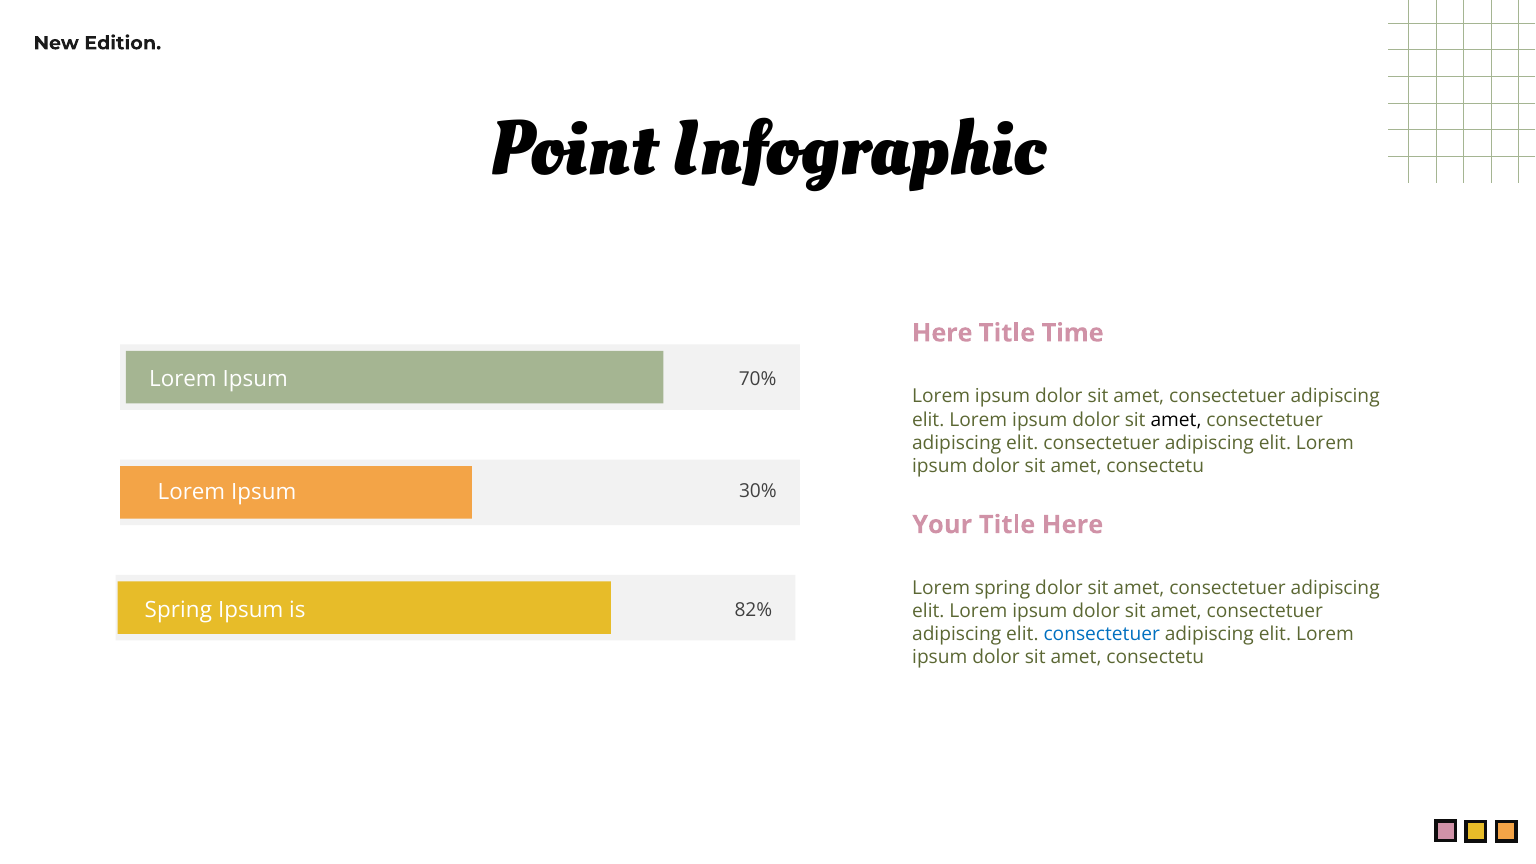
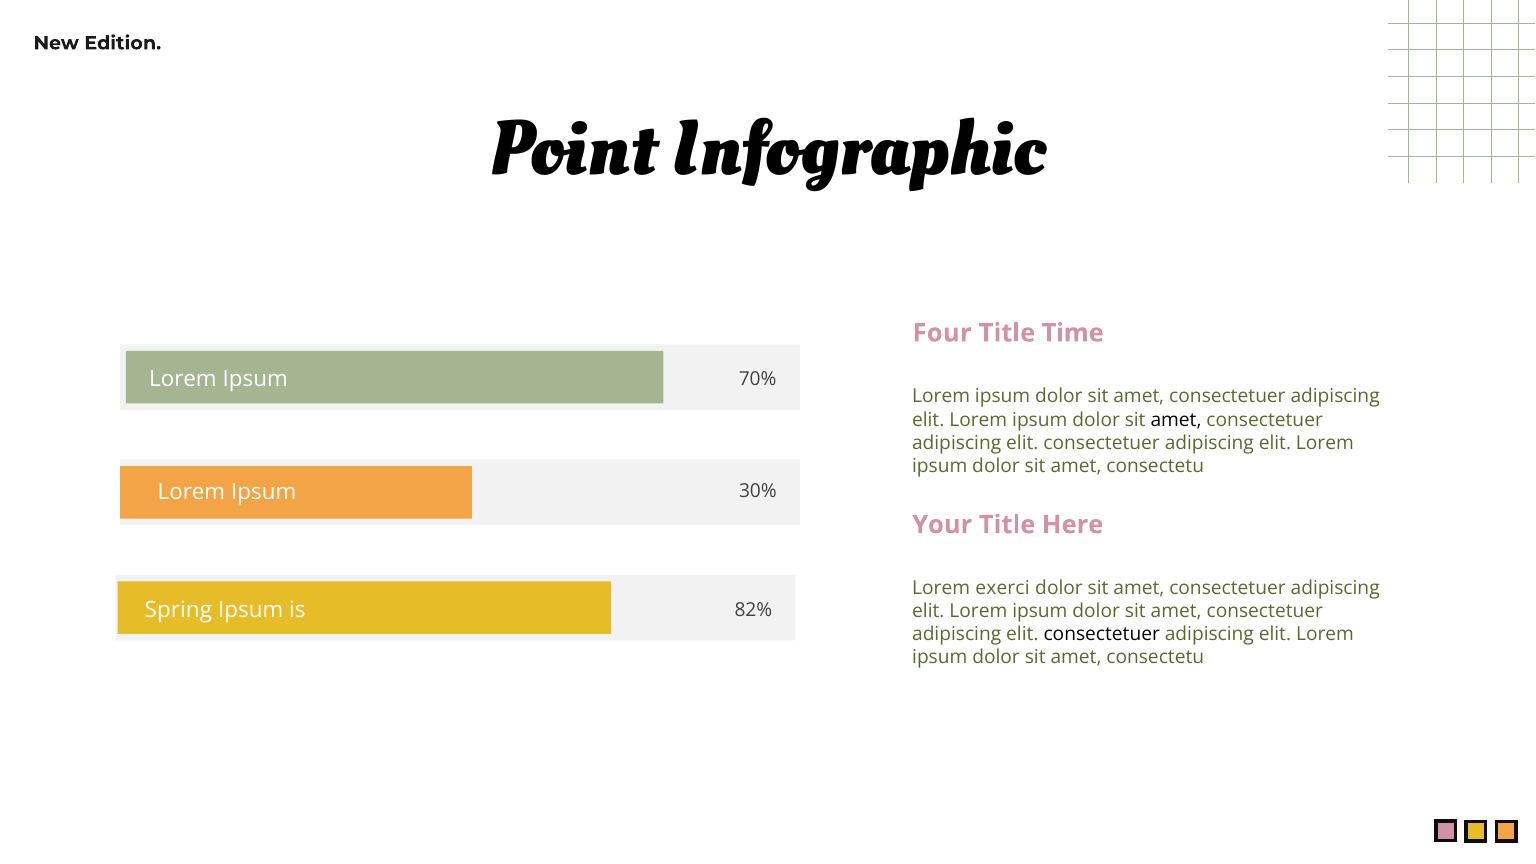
Here: Here -> Four (942, 333)
Lorem spring: spring -> exerci (1003, 588)
consectetuer colour: blue -> black (1102, 634)
